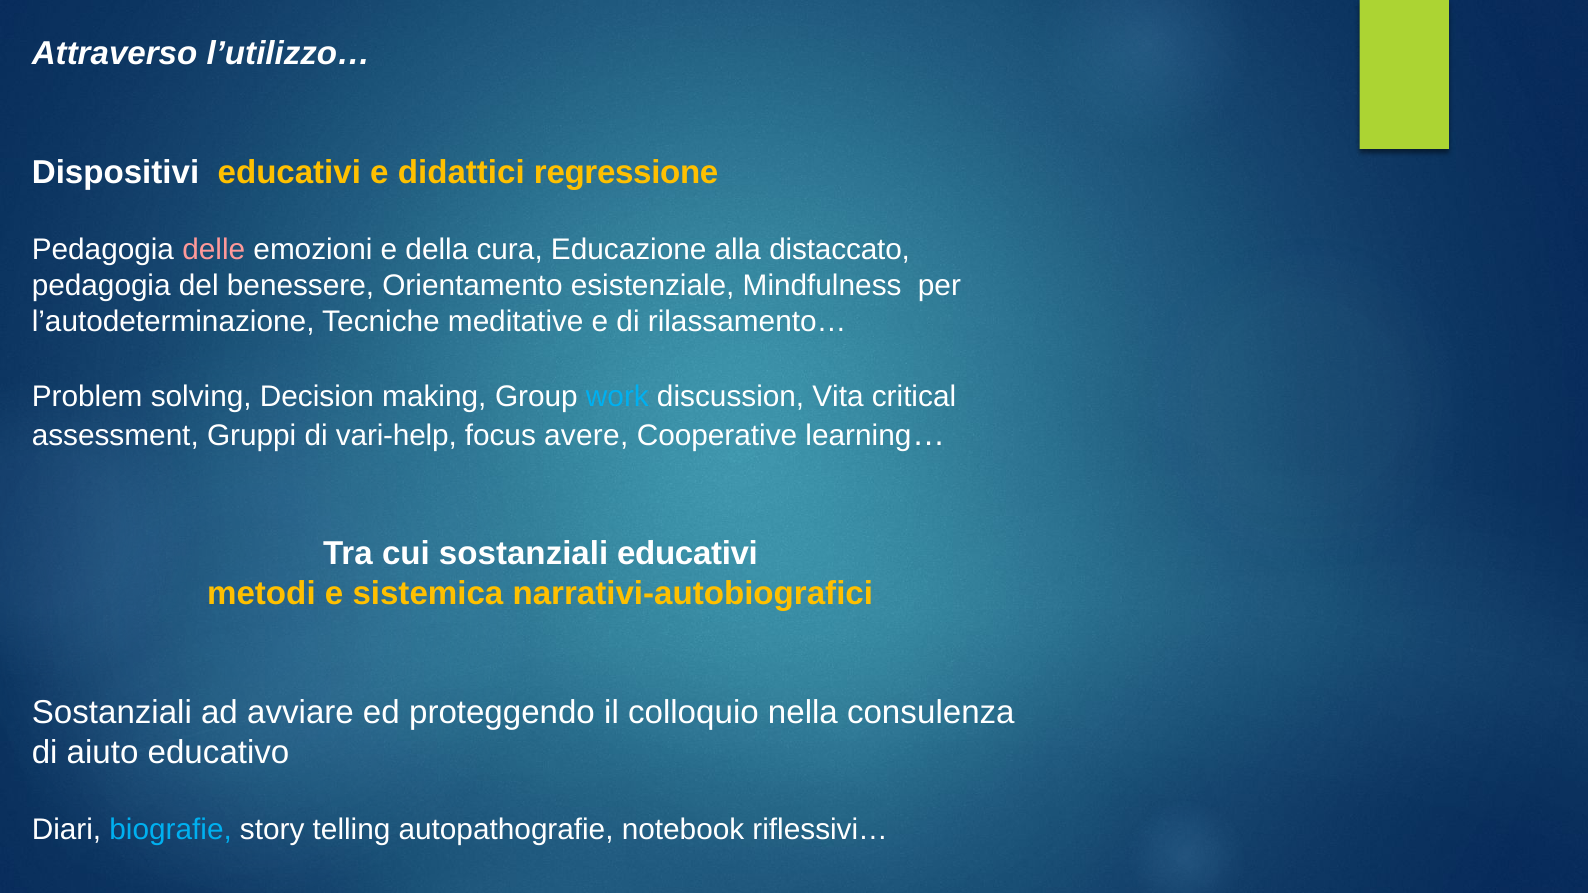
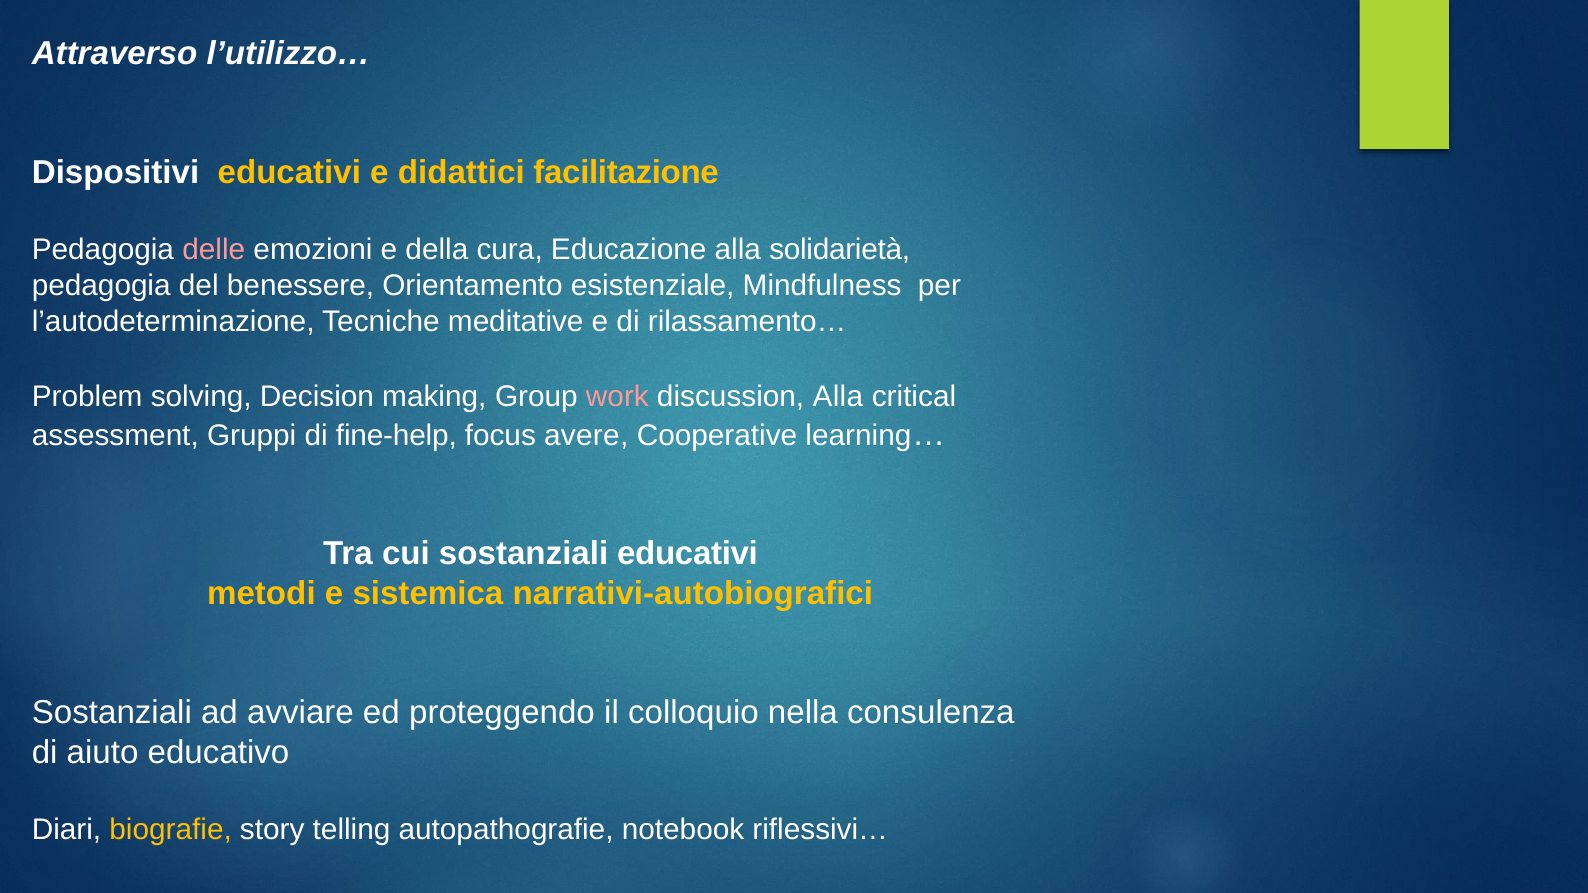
regressione: regressione -> facilitazione (626, 173)
distaccato: distaccato -> solidarietà (840, 250)
work colour: light blue -> pink (617, 397)
discussion Vita: Vita -> Alla (838, 397)
vari-help: vari-help -> fine-help (396, 436)
biografie colour: light blue -> yellow (171, 830)
